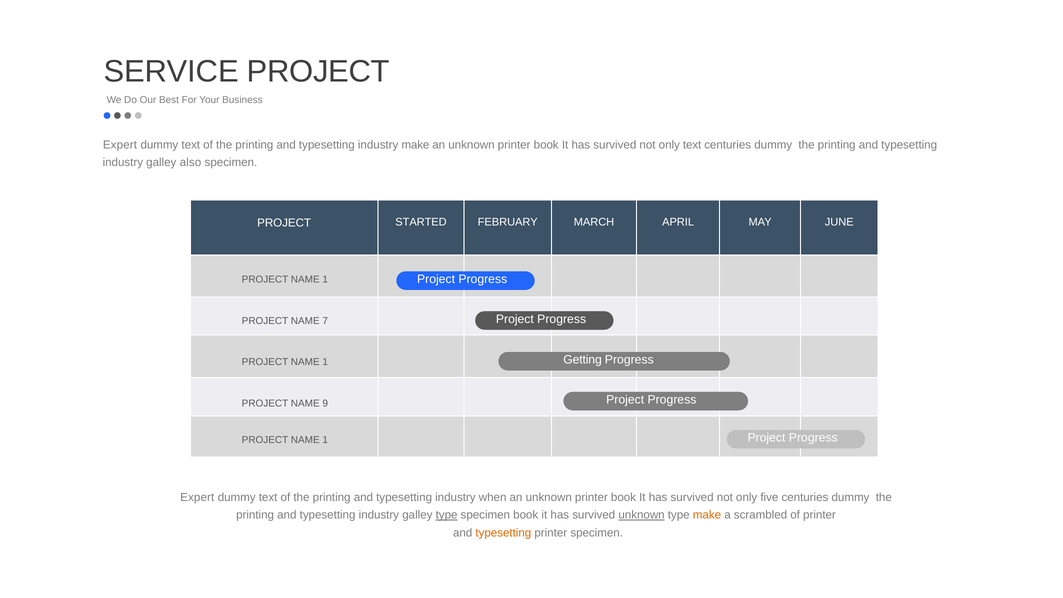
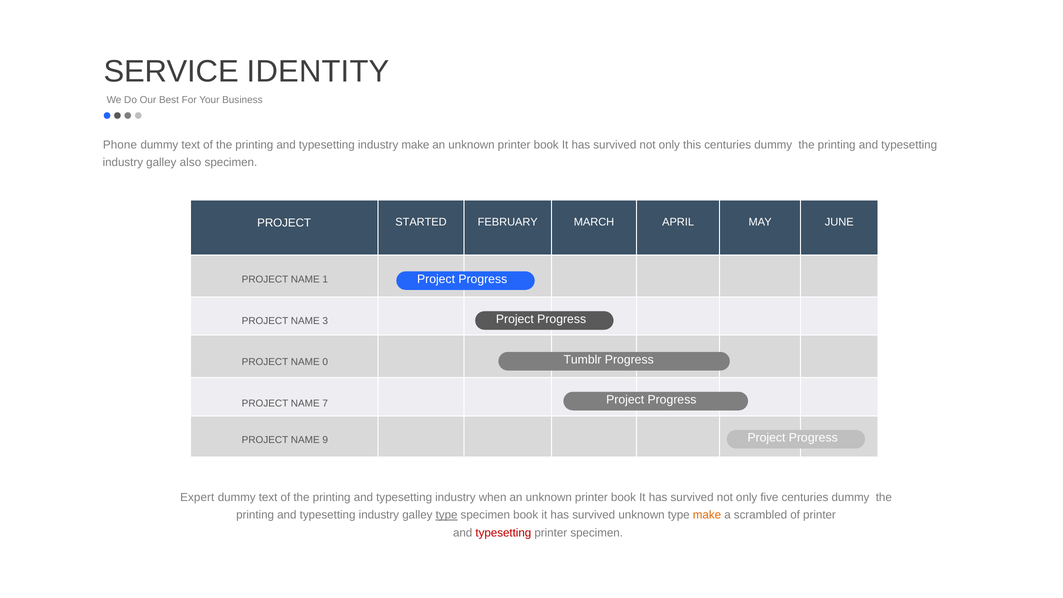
SERVICE PROJECT: PROJECT -> IDENTITY (318, 71)
Expert: Expert -> Phone (120, 145)
only text: text -> this (692, 145)
7: 7 -> 3 (325, 321)
Getting: Getting -> Tumblr (582, 360)
1: 1 -> 0 (325, 362)
9: 9 -> 7 (325, 404)
1: 1 -> 9 (325, 440)
unknown underline: present -> none (642, 515)
typesetting colour: orange -> red (503, 533)
